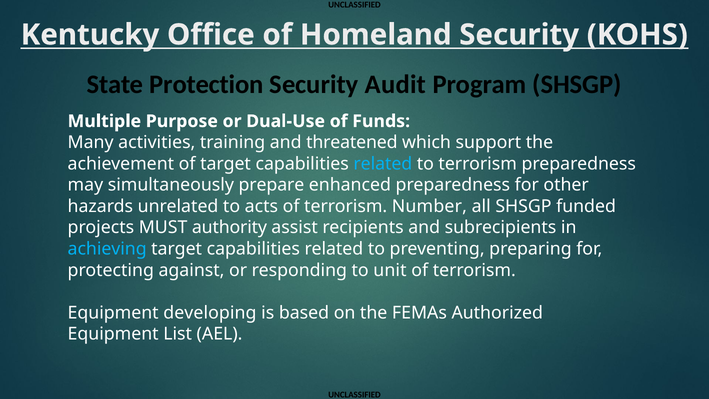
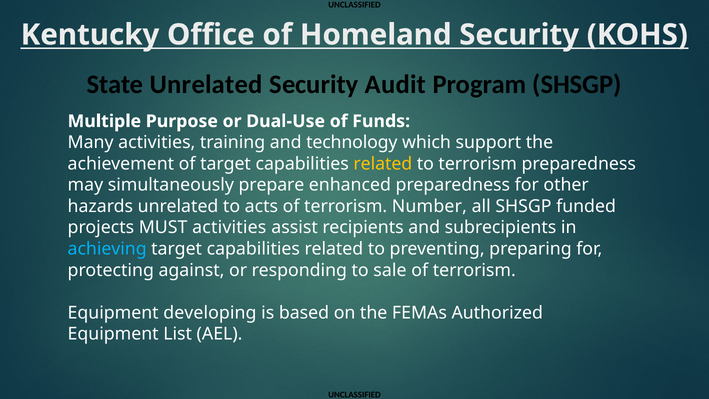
State Protection: Protection -> Unrelated (206, 84)
threatened: threatened -> technology (352, 142)
related colour: light blue -> yellow (383, 164)
MUST authority: authority -> activities (229, 228)
unit: unit -> sale (390, 270)
